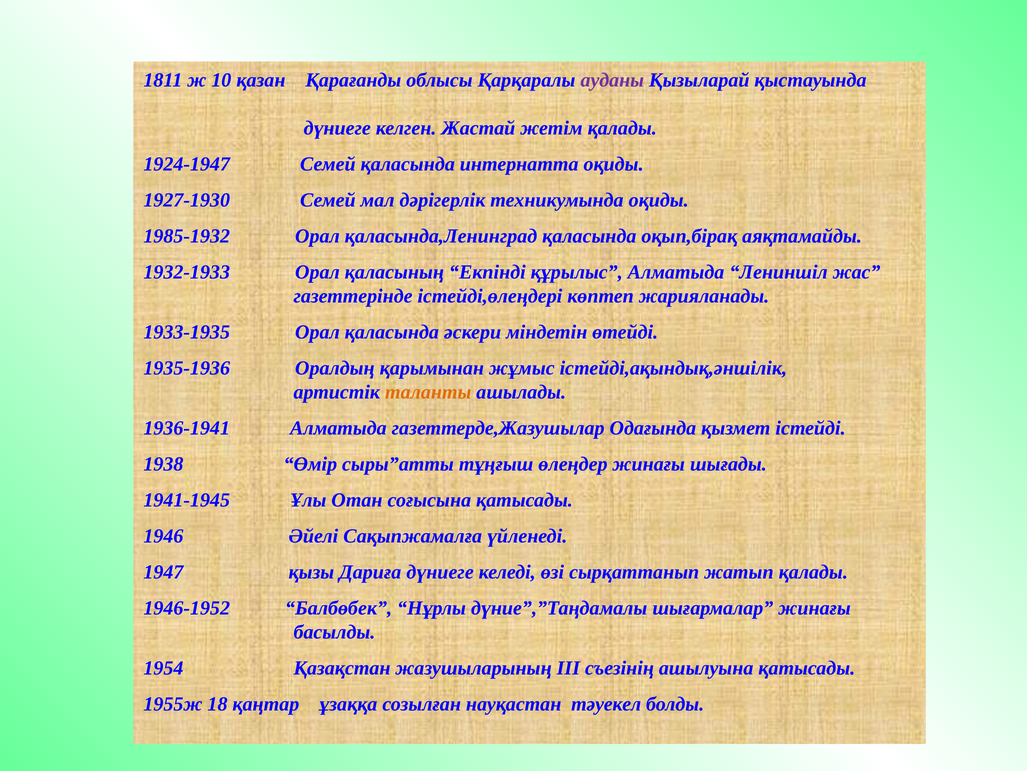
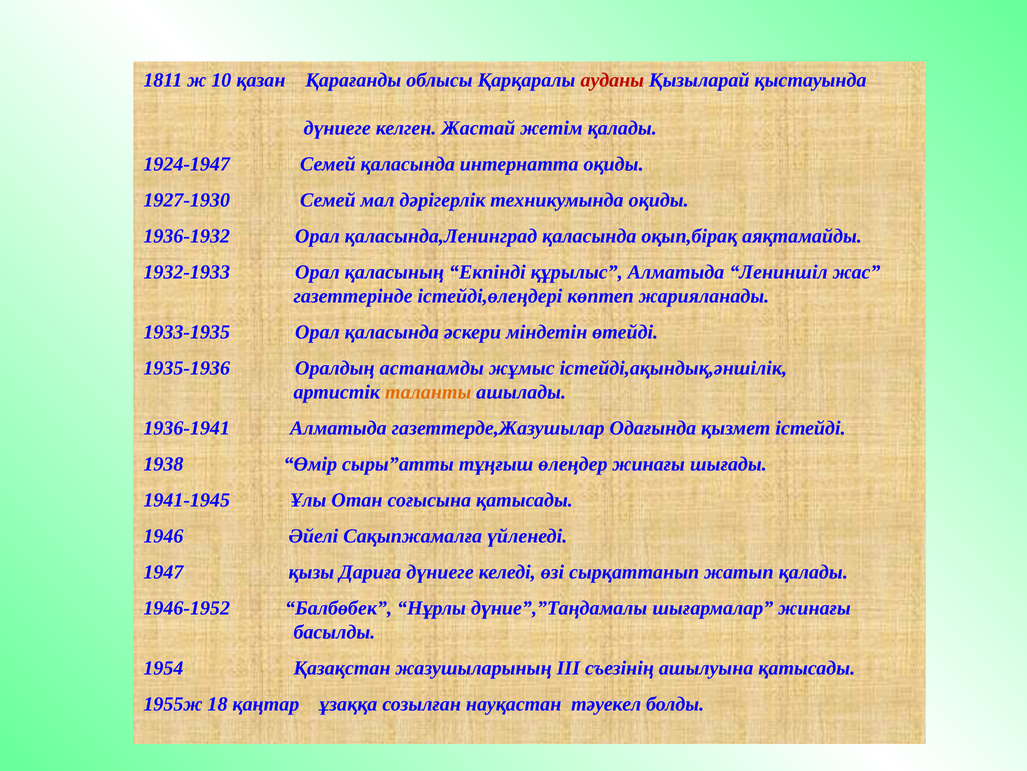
ауданы colour: purple -> red (612, 80)
1985-1932: 1985-1932 -> 1936-1932 (187, 236)
қарымынан: қарымынан -> астанамды (432, 368)
